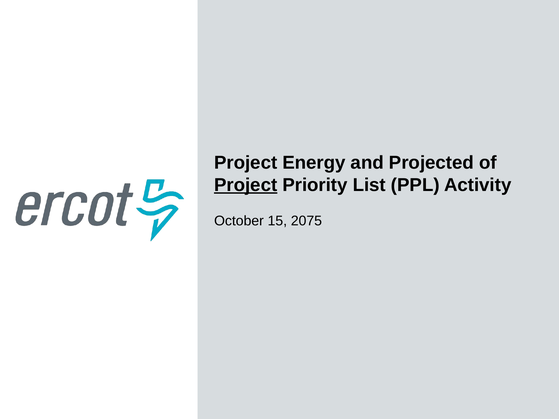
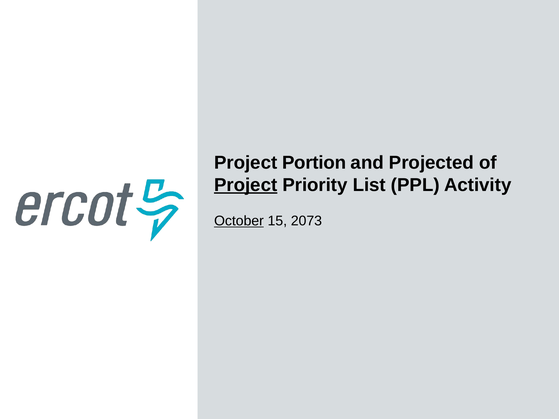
Energy: Energy -> Portion (314, 163)
October underline: none -> present (239, 221)
2075: 2075 -> 2073 (306, 221)
